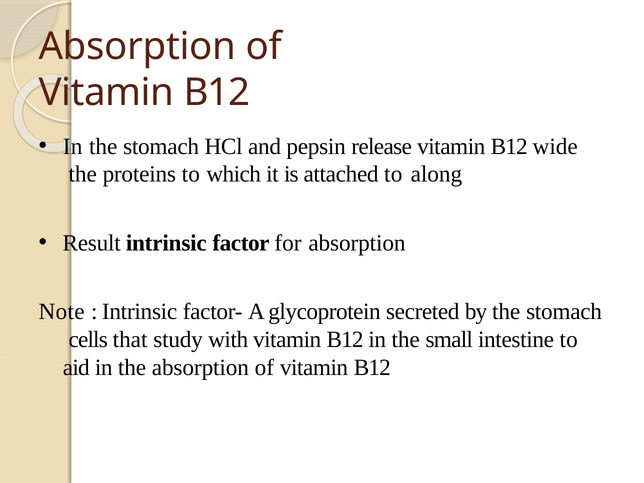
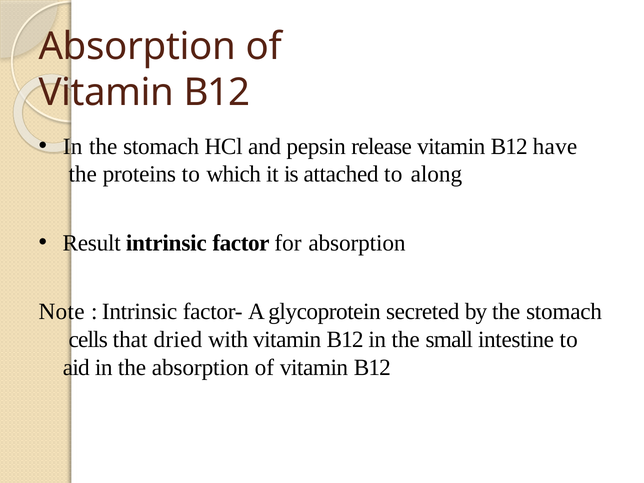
wide: wide -> have (555, 146)
study: study -> dried (178, 340)
